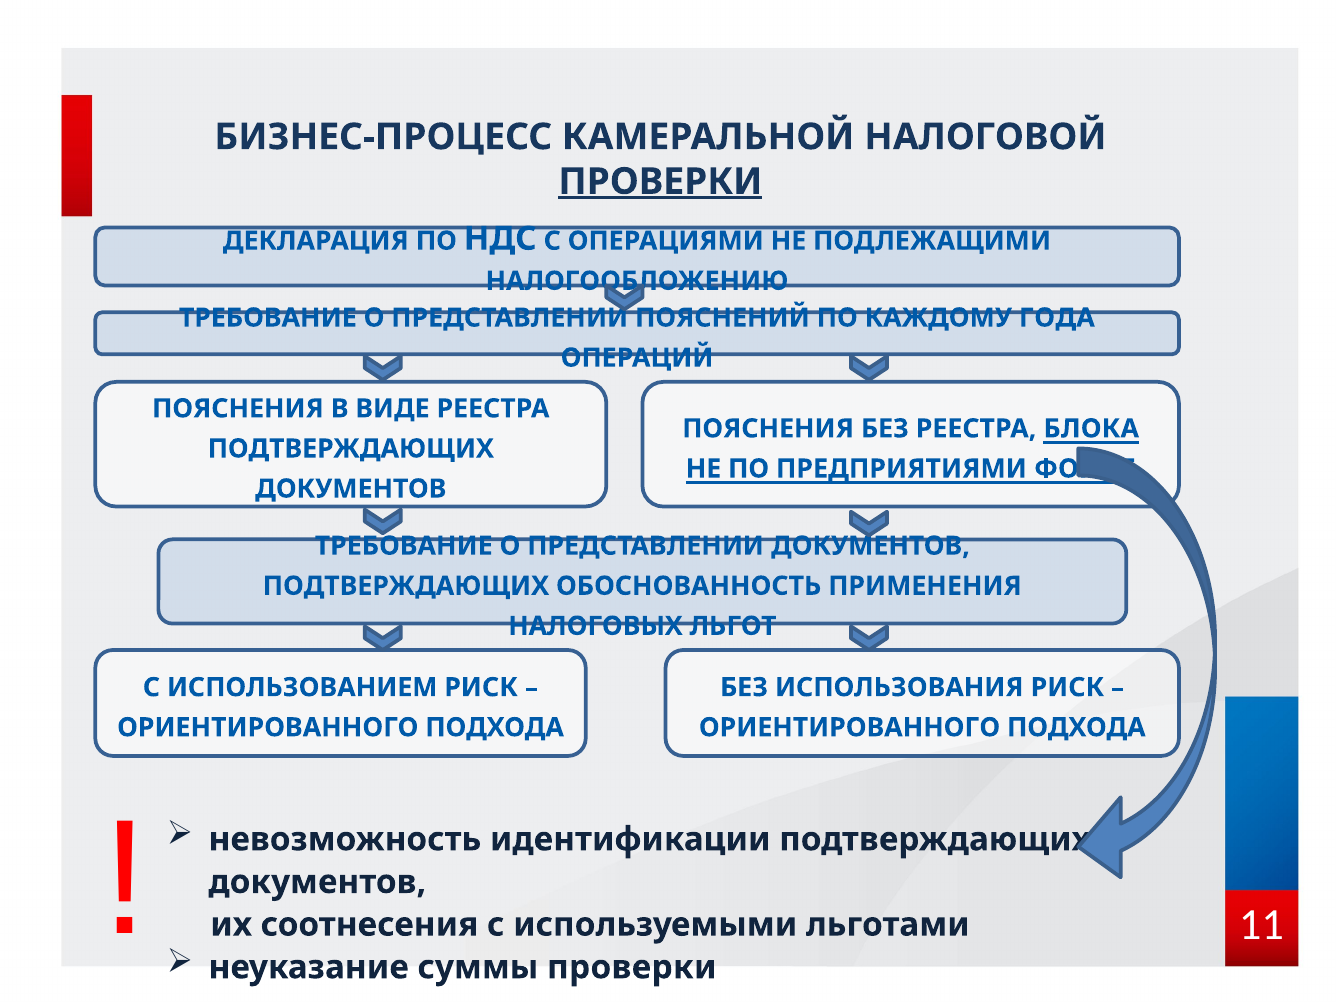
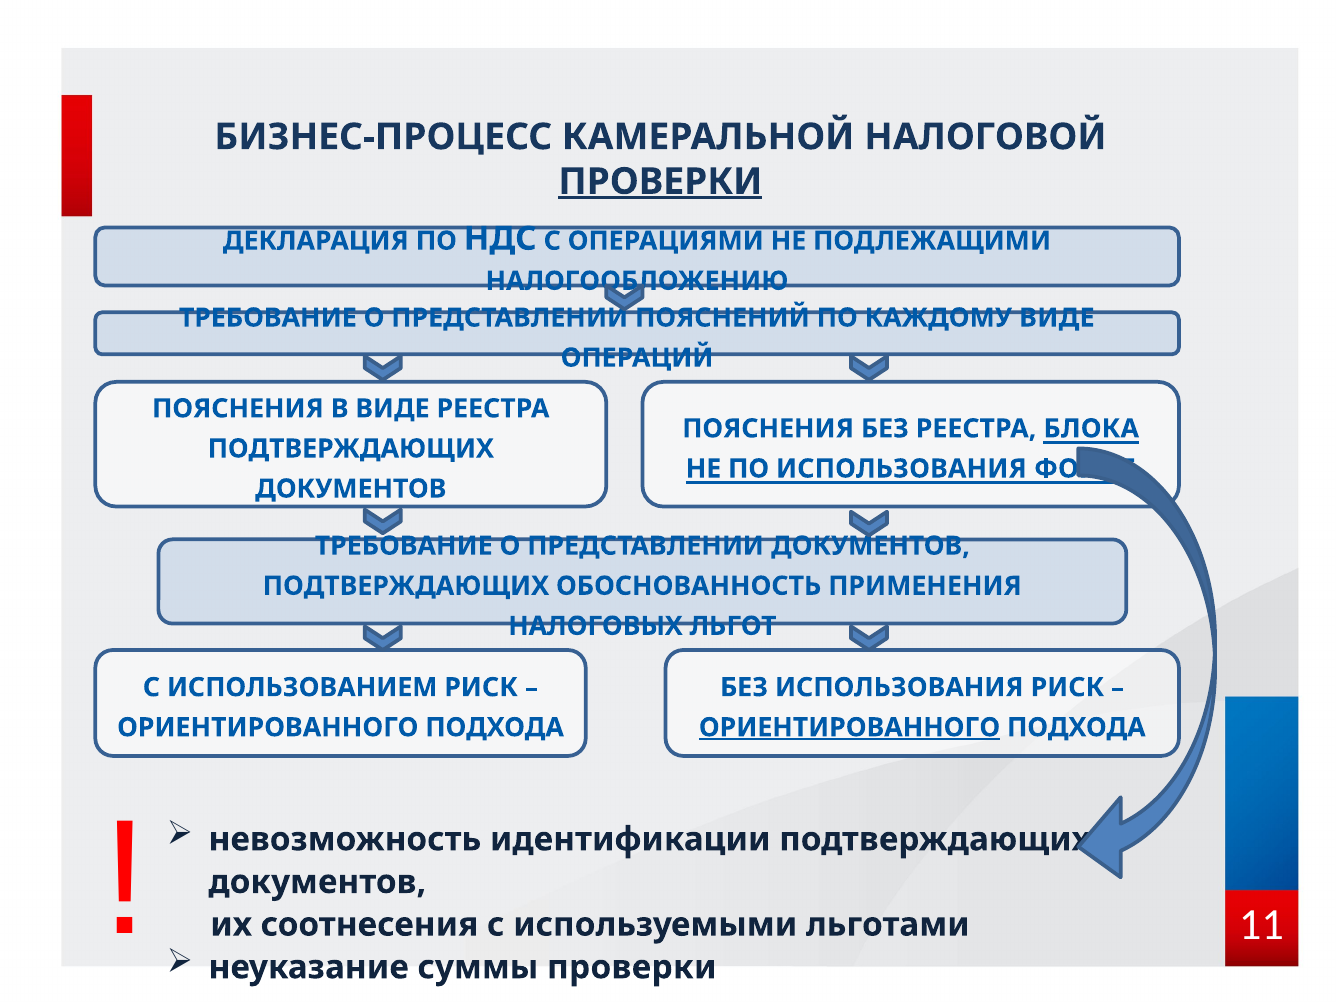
КАЖДОМУ ГОДА: ГОДА -> ВИДЕ (1057, 318)
ПО ПРЕДПРИЯТИЯМИ: ПРЕДПРИЯТИЯМИ -> ИСПОЛЬЗОВАНИЯ (901, 469)
ОРИЕНТИРОВАННОГО underline: none -> present (850, 728)
